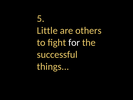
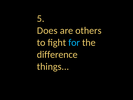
Little: Little -> Does (47, 31)
for colour: white -> light blue (74, 42)
successful: successful -> difference (57, 54)
